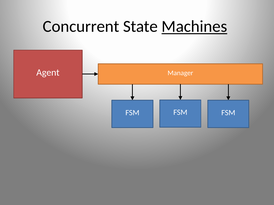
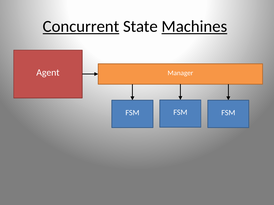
Concurrent underline: none -> present (81, 27)
